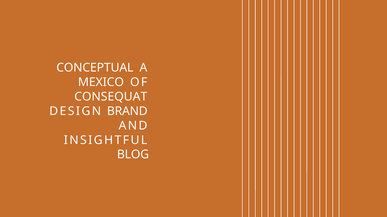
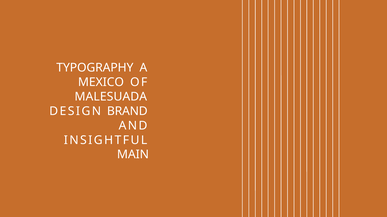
CONCEPTUAL: CONCEPTUAL -> TYPOGRAPHY (95, 68)
CONSEQUAT: CONSEQUAT -> MALESUADA (111, 97)
BLOG: BLOG -> MAIN (133, 155)
